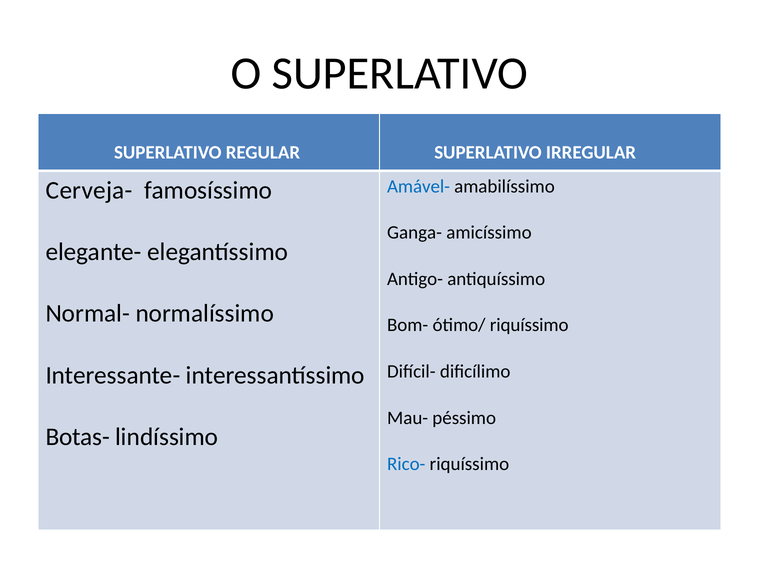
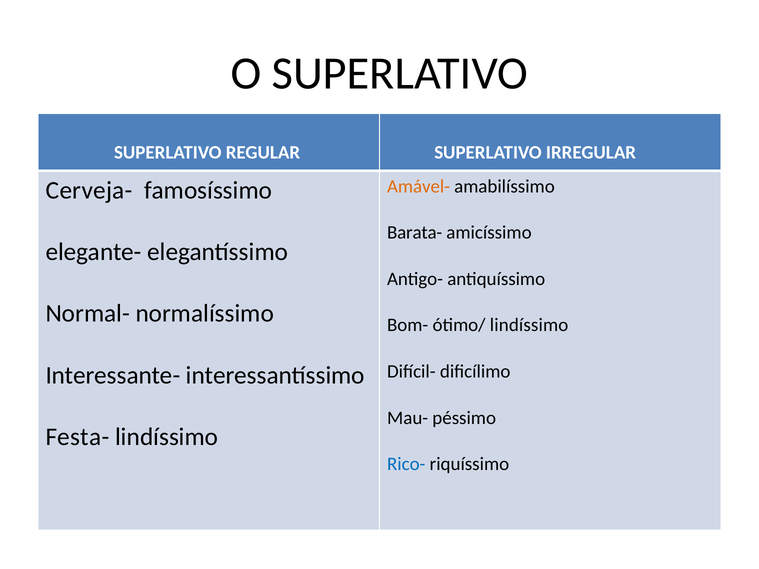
Amável- colour: blue -> orange (419, 186)
Ganga-: Ganga- -> Barata- (415, 233)
ótimo/ riquíssimo: riquíssimo -> lindíssimo (529, 325)
Botas-: Botas- -> Festa- (77, 437)
